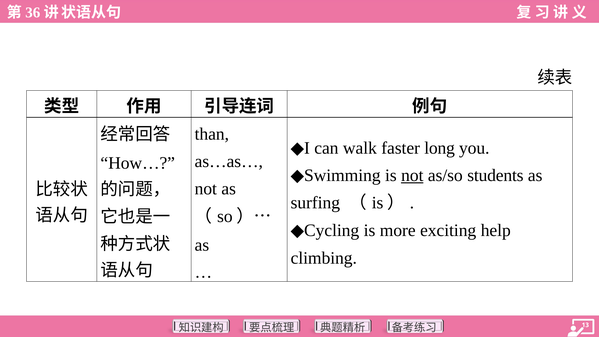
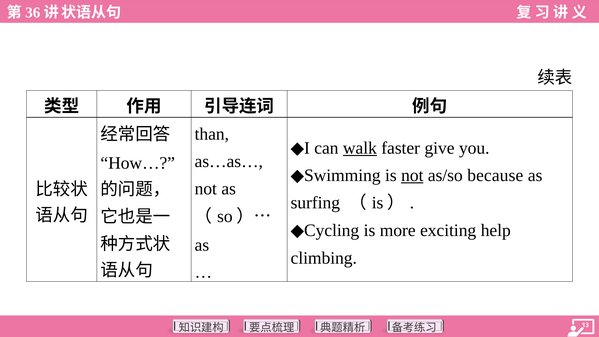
walk underline: none -> present (360, 148)
long: long -> give (440, 148)
students: students -> because (495, 175)
